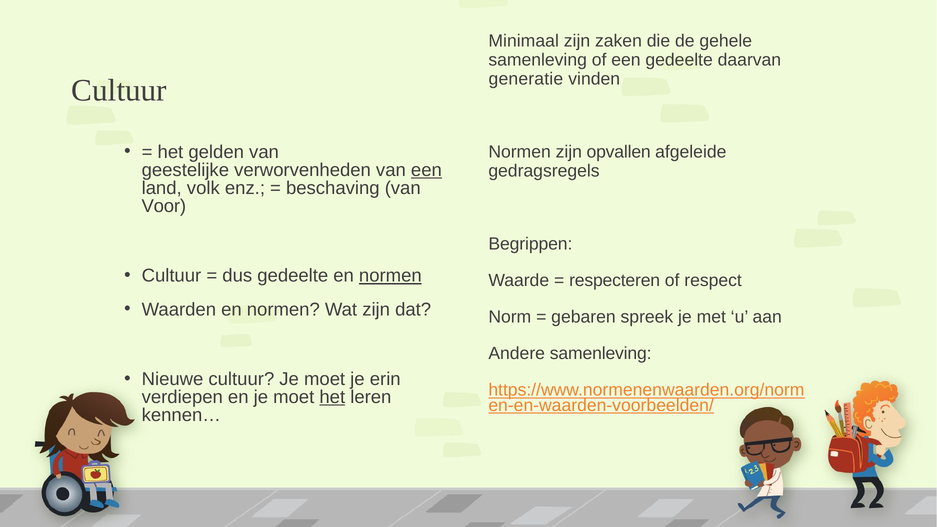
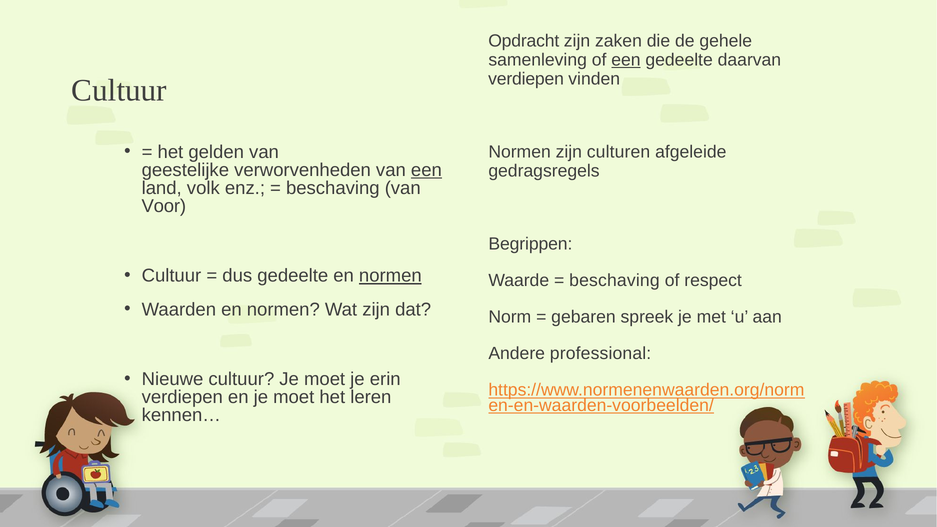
Minimaal: Minimaal -> Opdracht (524, 41)
een underline: none -> present (626, 60)
generatie: generatie -> verdiepen (526, 79)
opvallen: opvallen -> culturen (619, 152)
respecteren: respecteren -> beschaving (614, 281)
Andere samenleving: samenleving -> professional (601, 354)
het underline: present -> none (332, 397)
